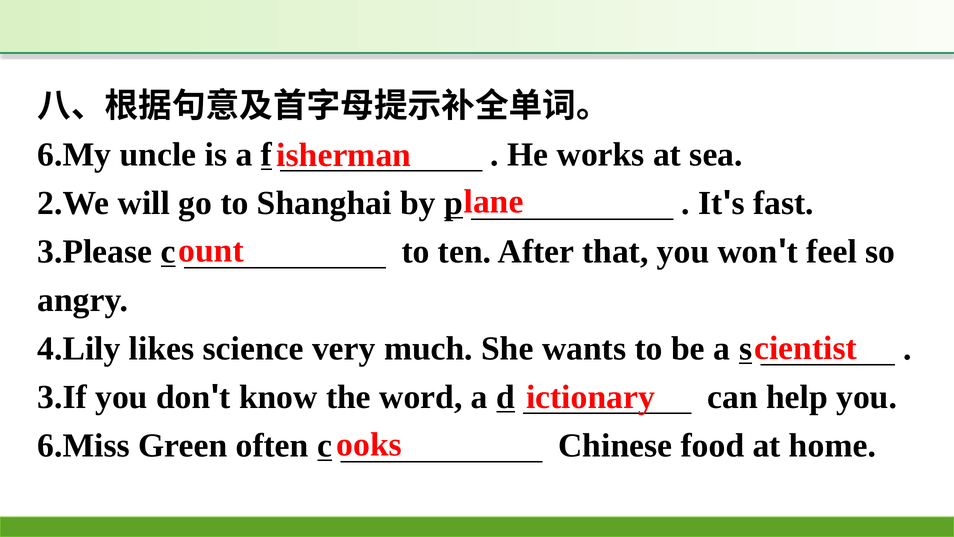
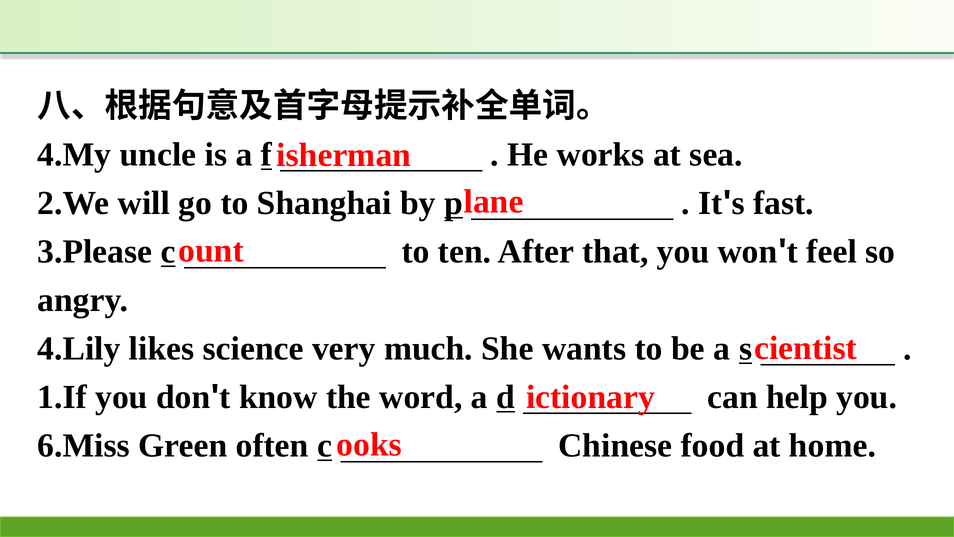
6.My: 6.My -> 4.My (74, 154)
3.If: 3.If -> 1.If (62, 397)
